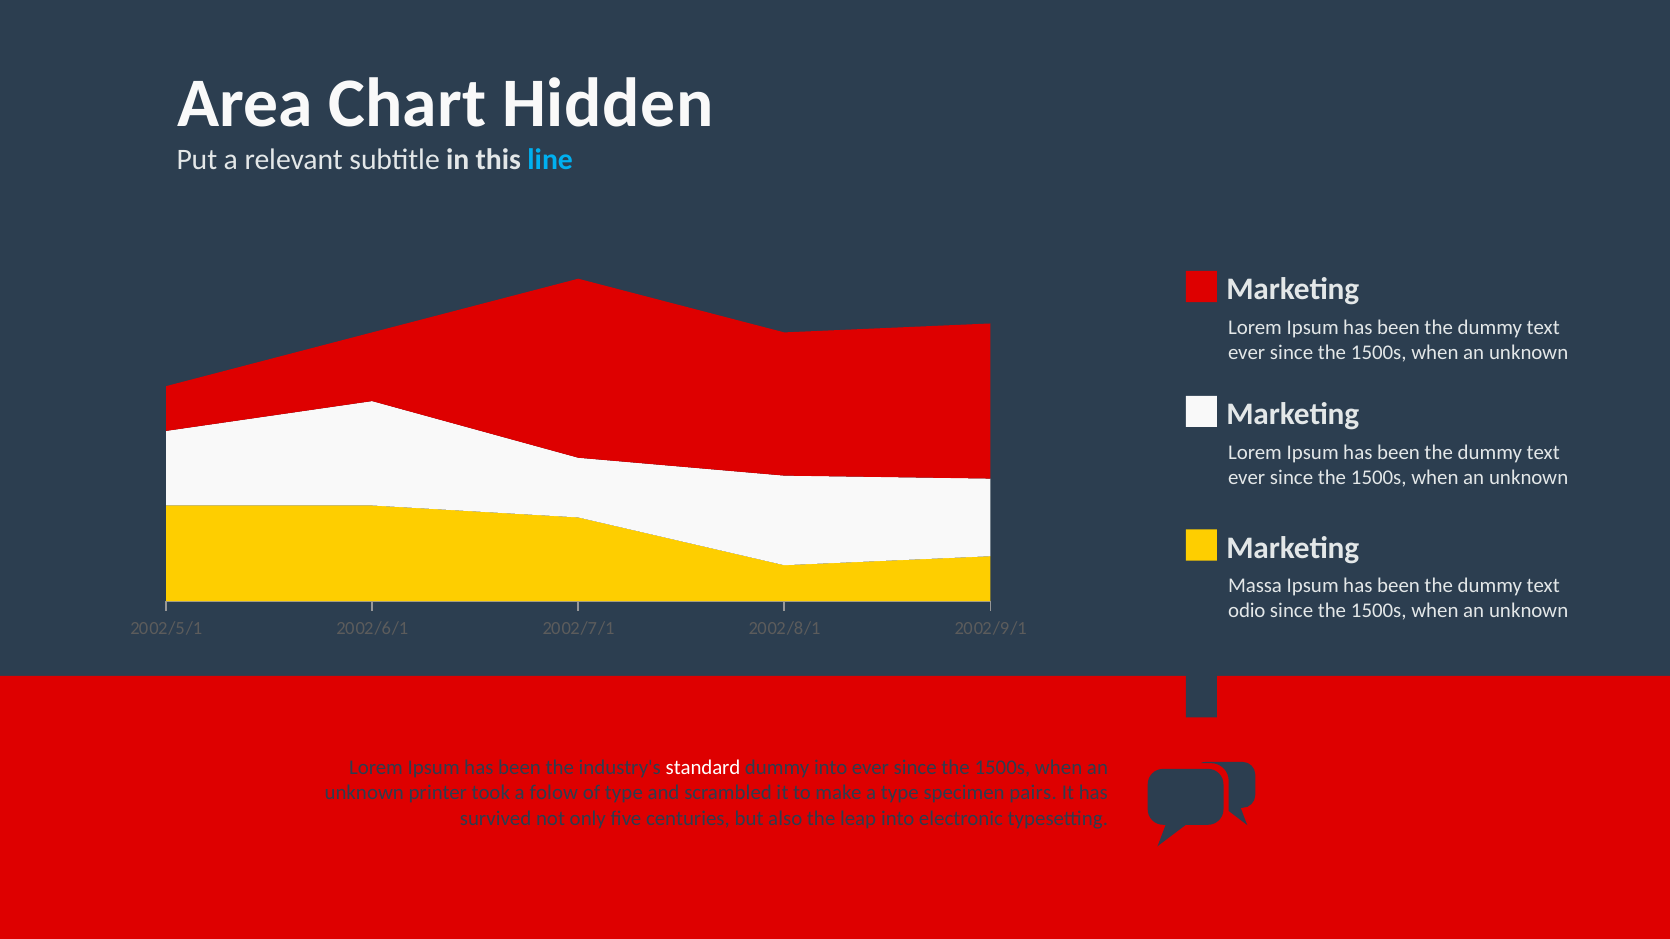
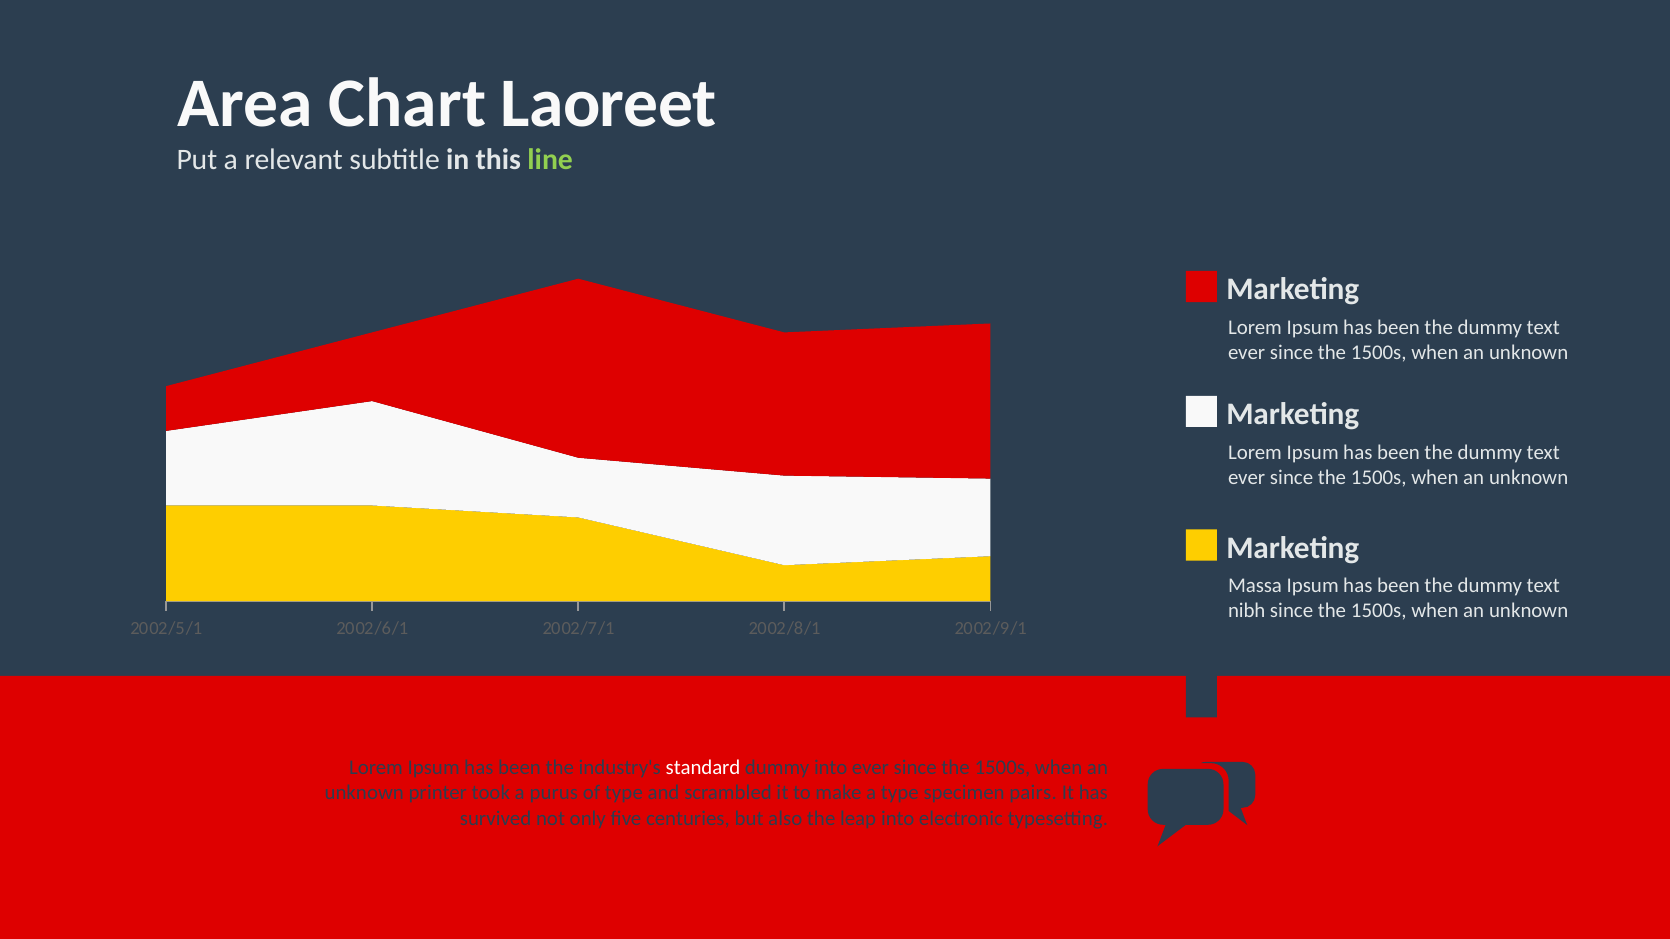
Hidden: Hidden -> Laoreet (609, 104)
line colour: light blue -> light green (550, 159)
odio: odio -> nibh (1247, 611)
folow: folow -> purus (554, 793)
